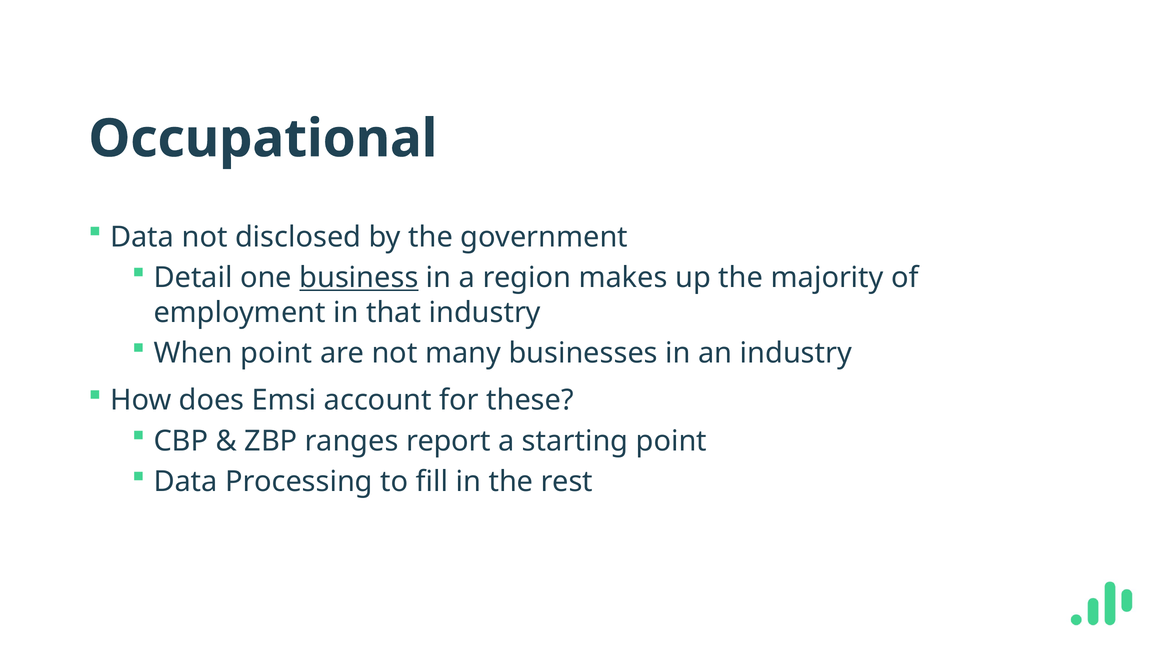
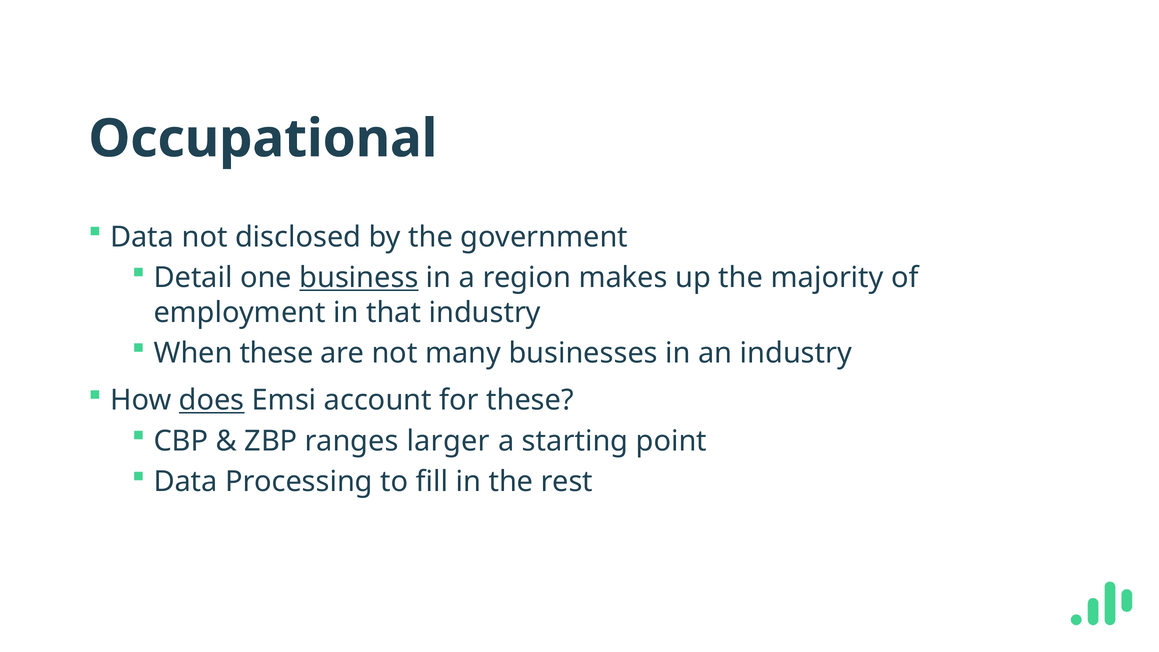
When point: point -> these (277, 353)
does underline: none -> present (212, 400)
report: report -> larger (448, 441)
